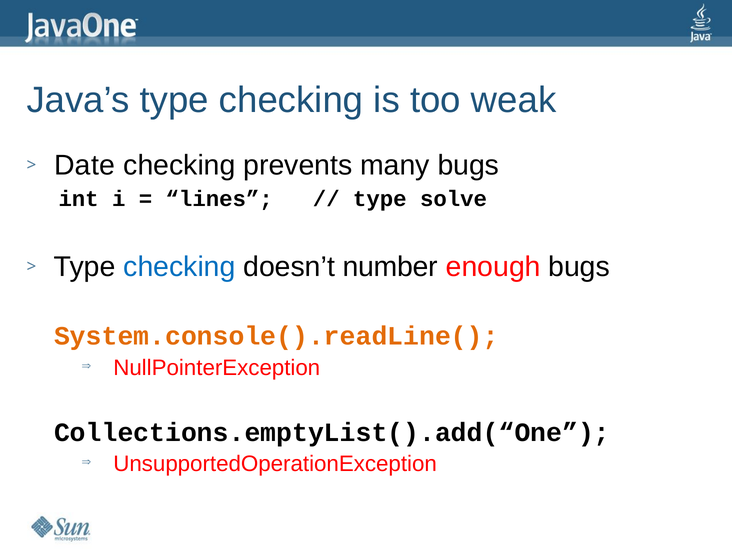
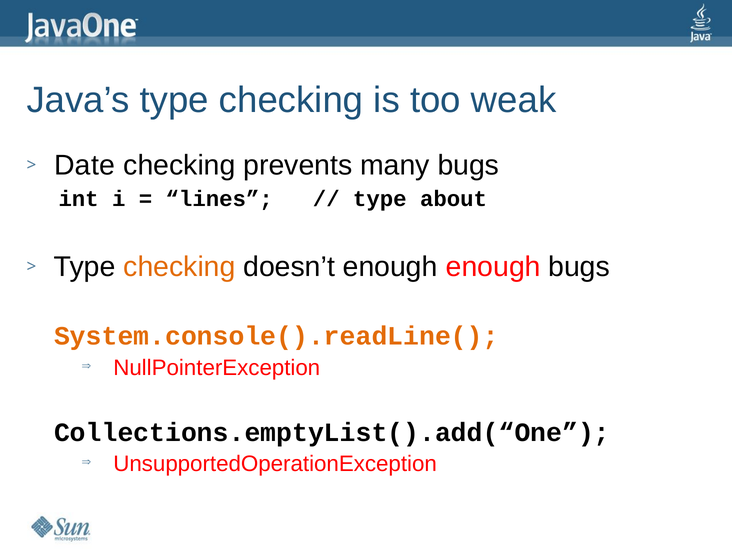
solve: solve -> about (454, 199)
checking colour: blue -> orange (179, 267)
doesn’t number: number -> enough (390, 267)
